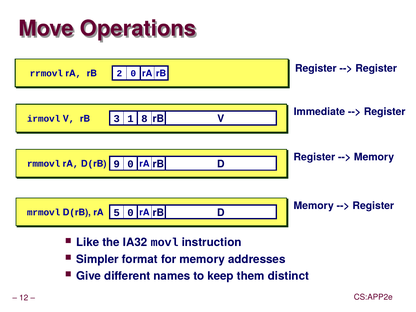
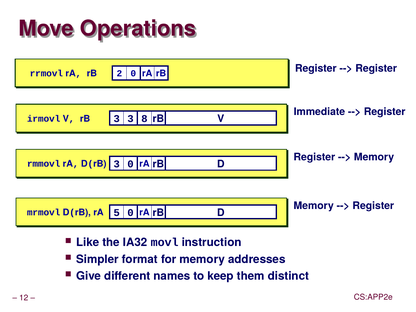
3 1: 1 -> 3 (131, 119)
D(rB 9: 9 -> 3 (117, 164)
